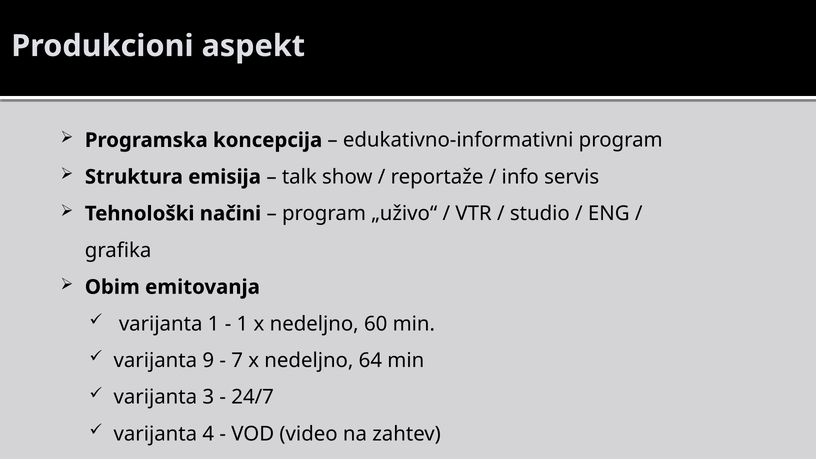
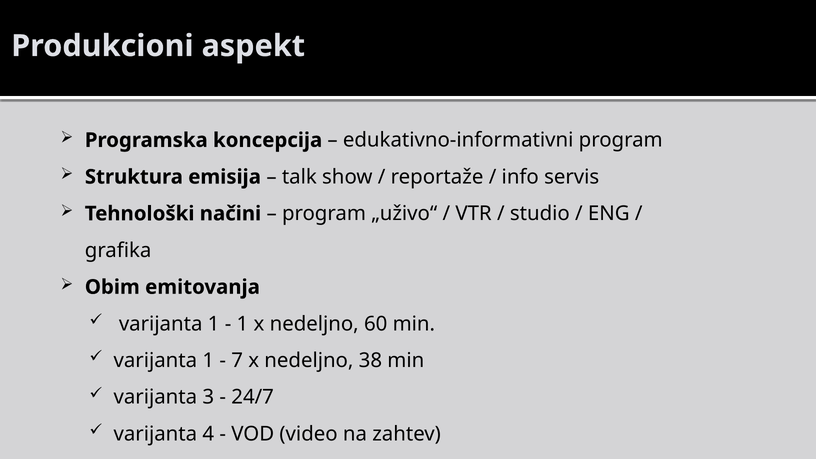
9: 9 -> 1 (208, 361)
64: 64 -> 38 (370, 361)
